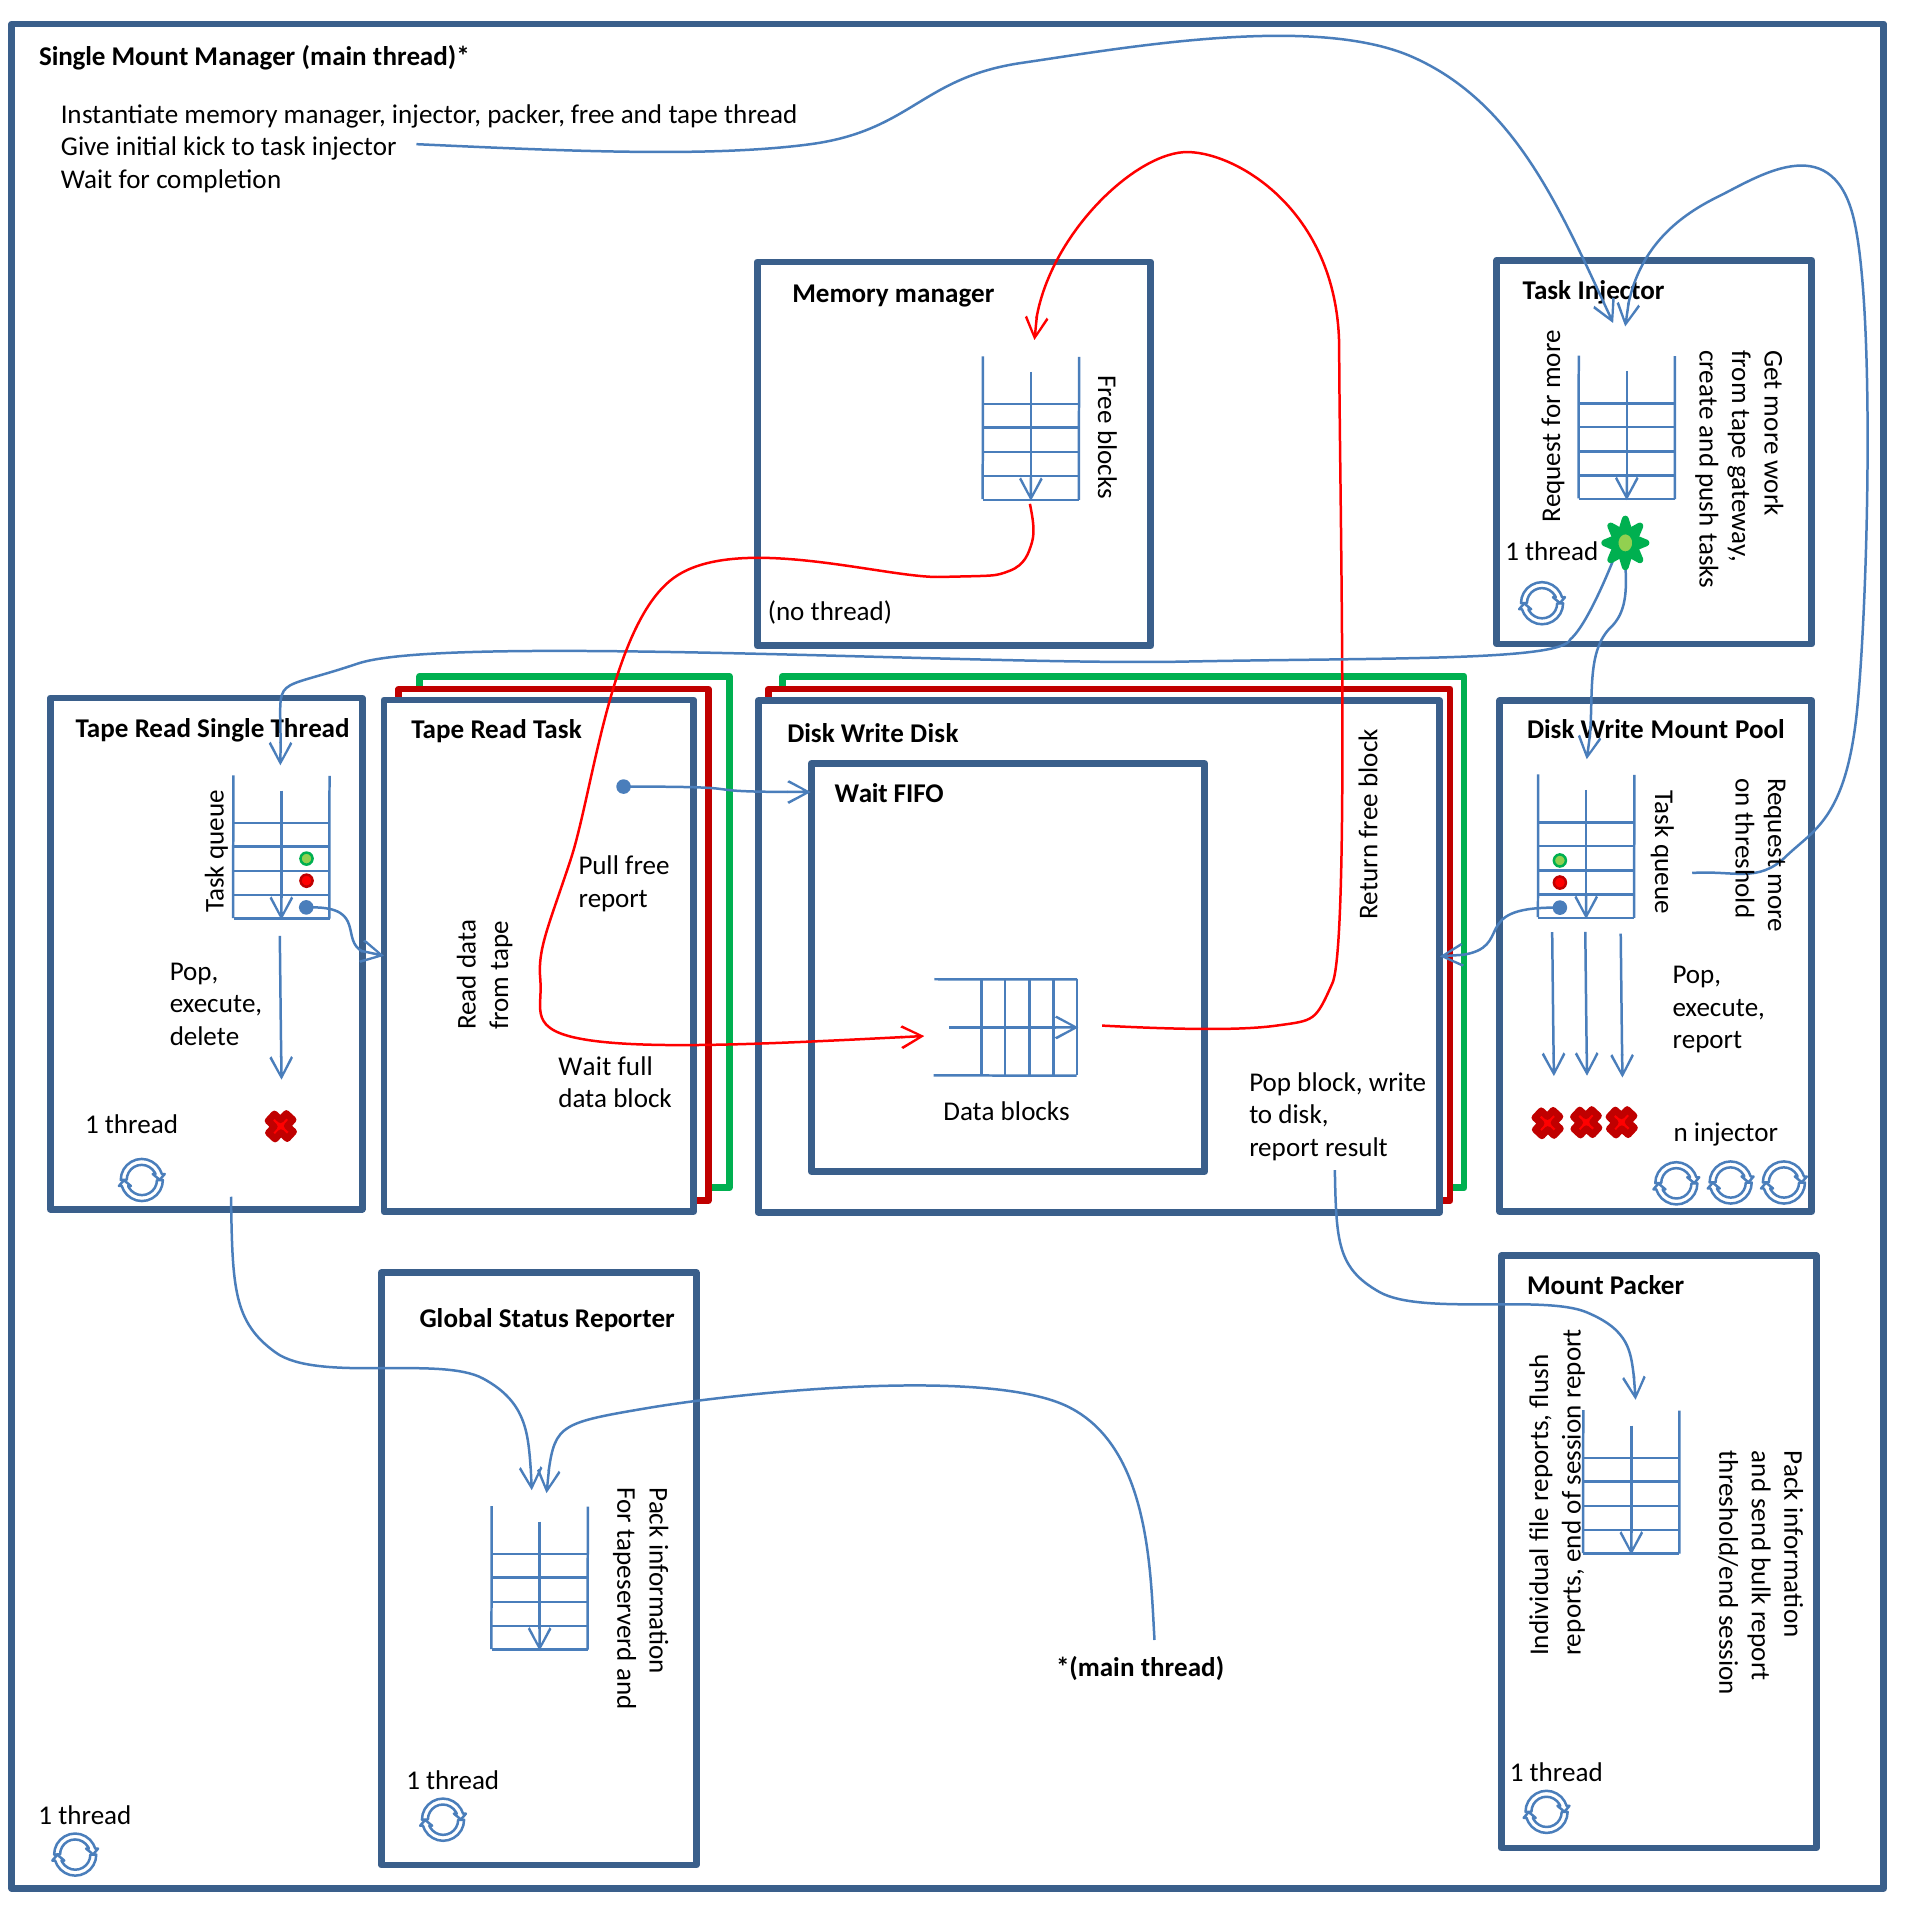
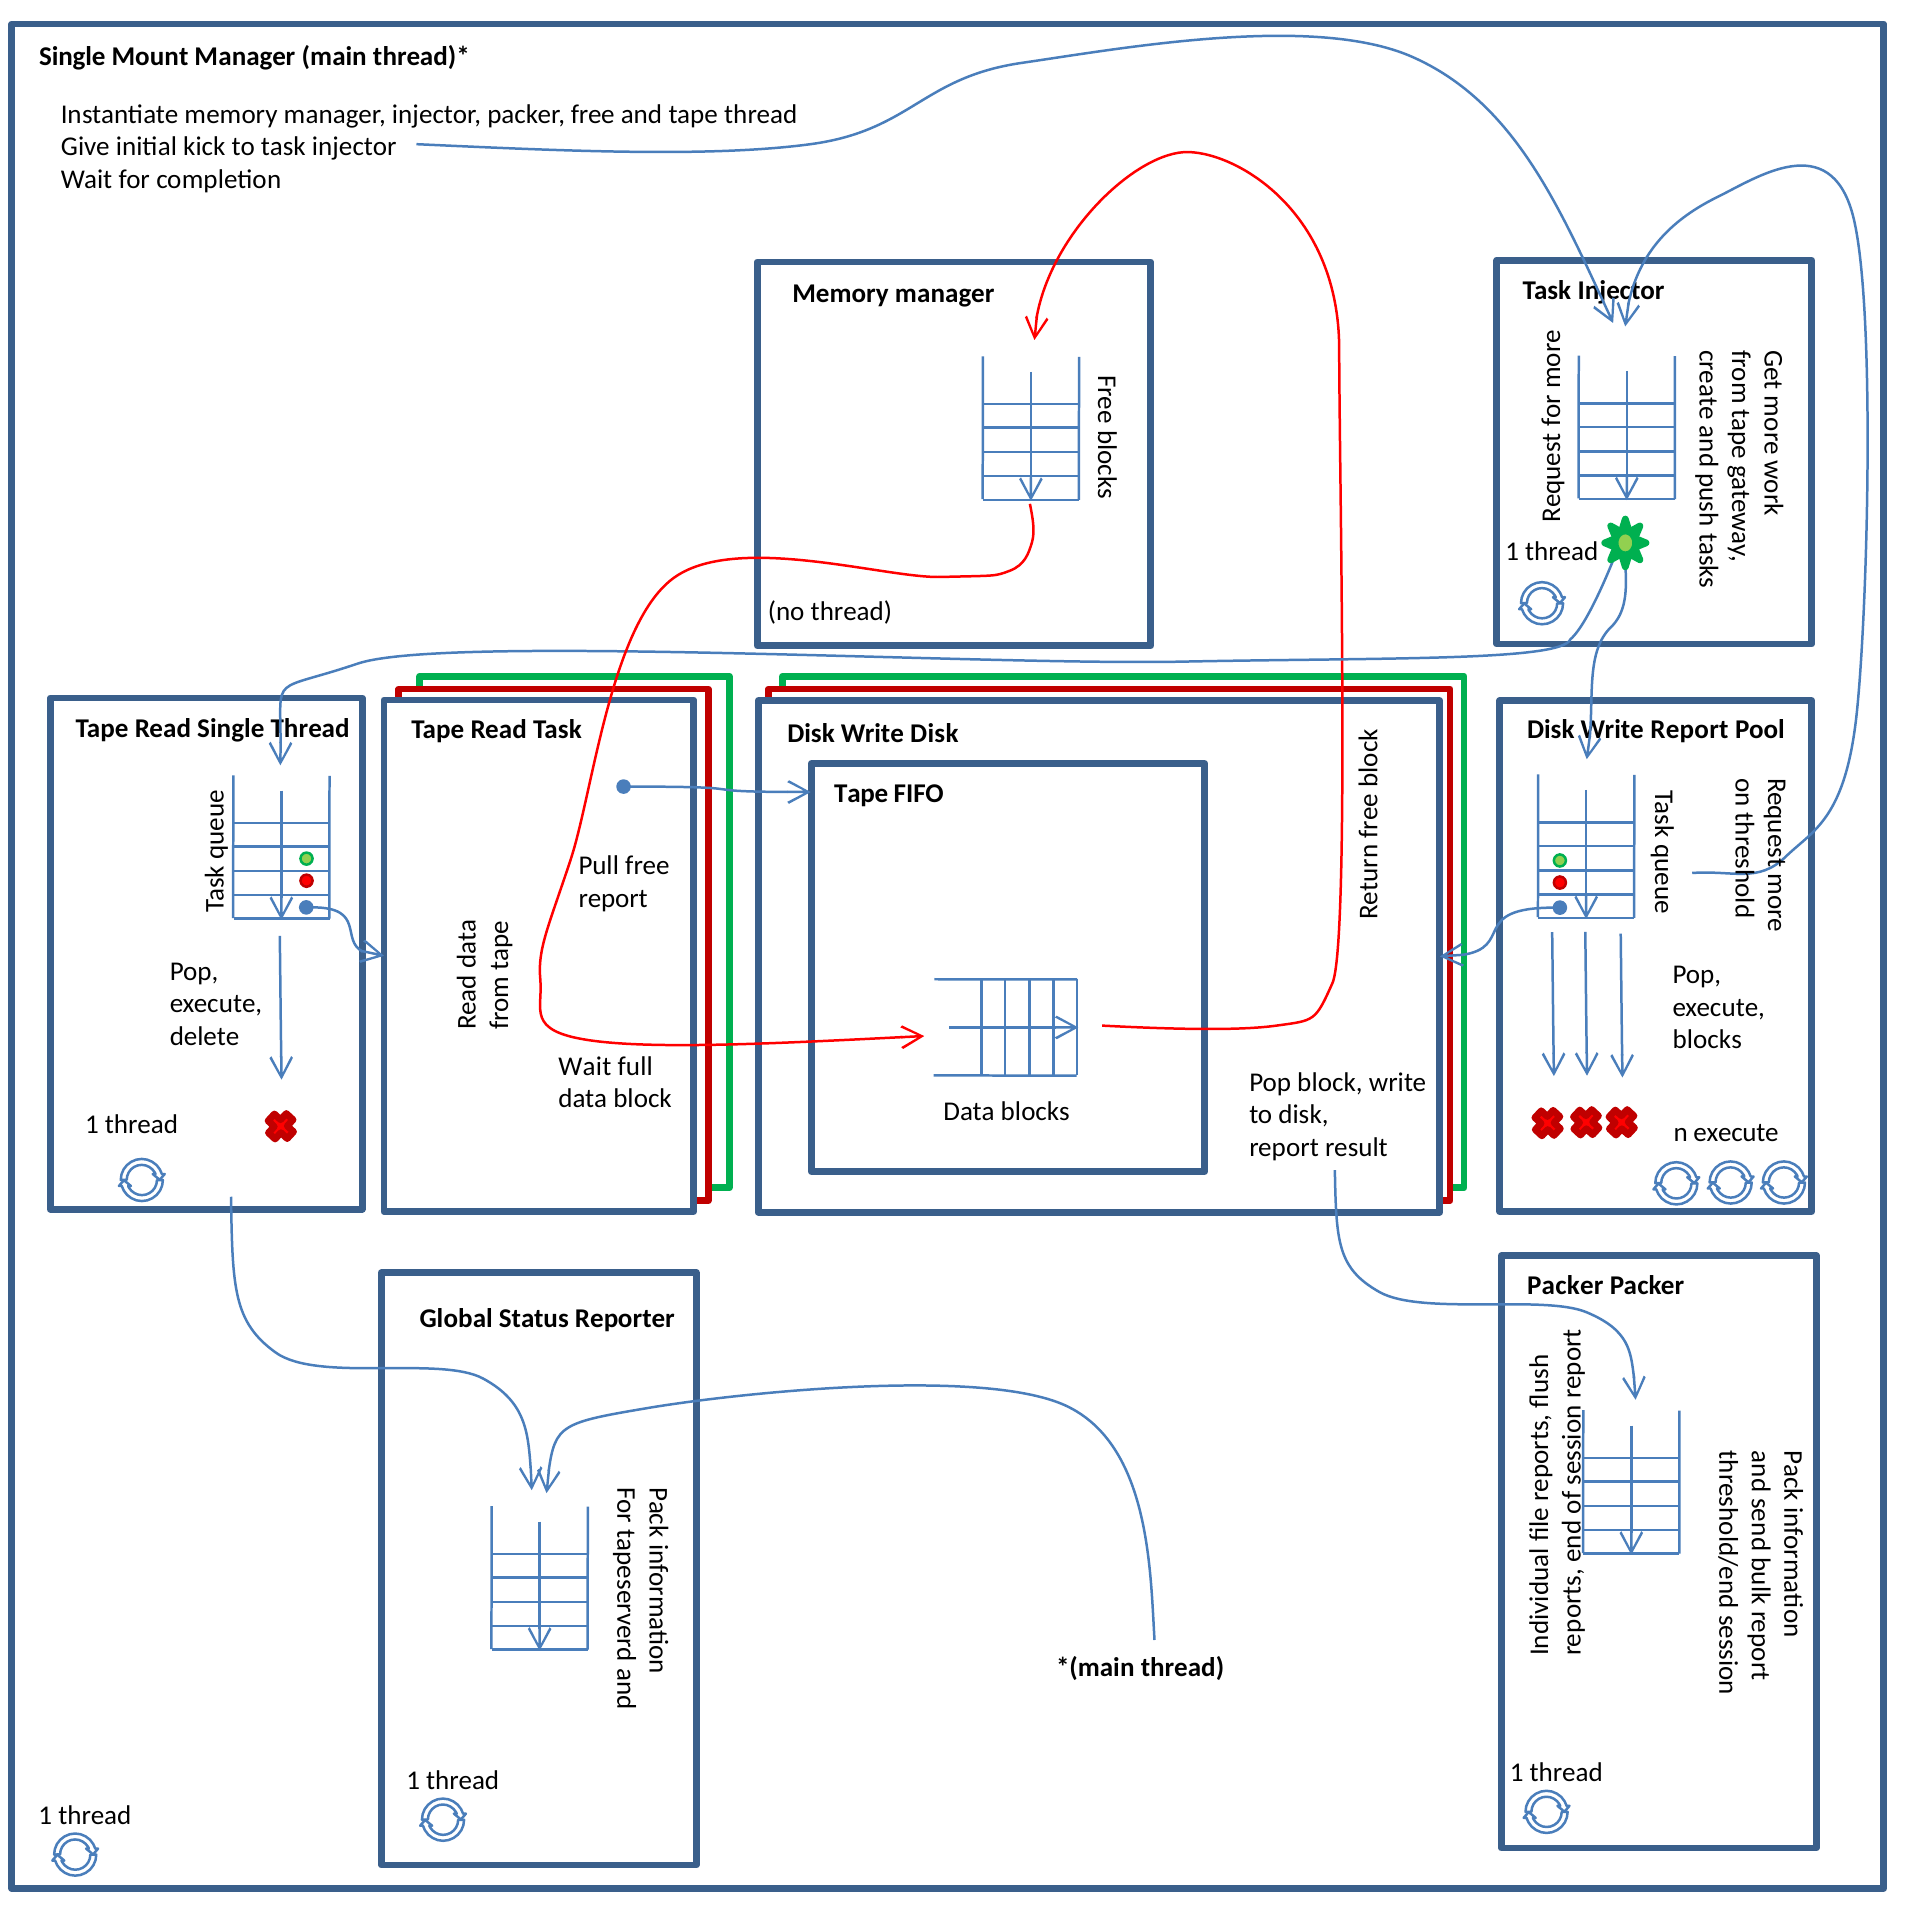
Mount: Mount -> Report (1689, 730)
Wait: Wait -> Tape (861, 794)
report: report -> blocks (1707, 1040)
n injector: injector -> execute (1736, 1133)
Mount: Mount -> Packer (1565, 1286)
